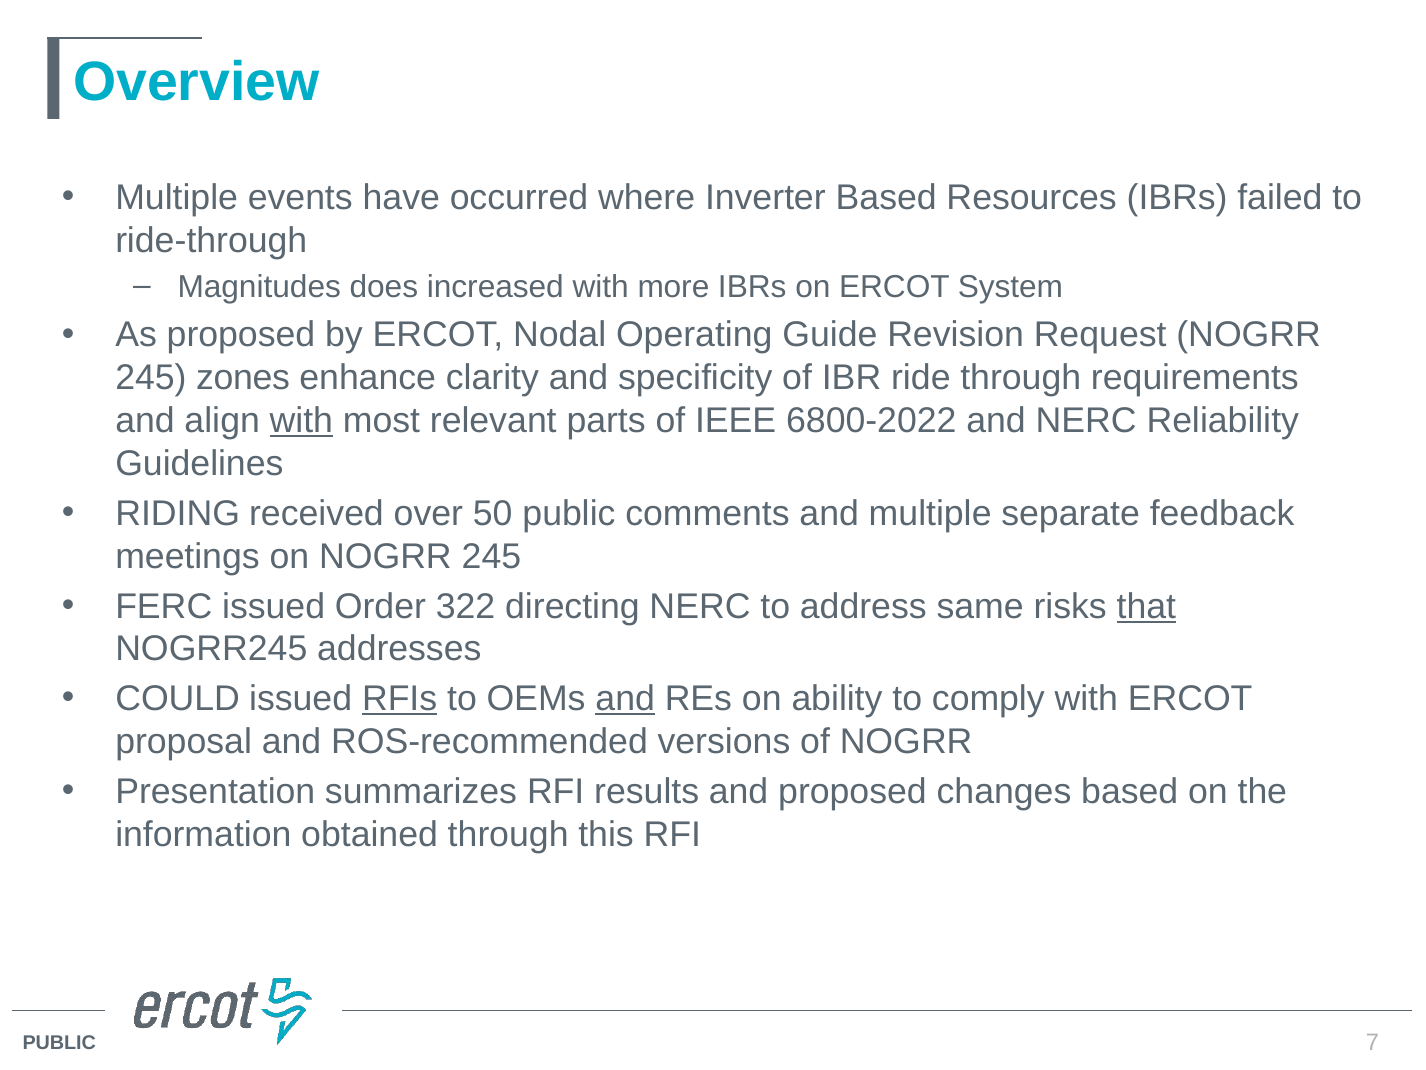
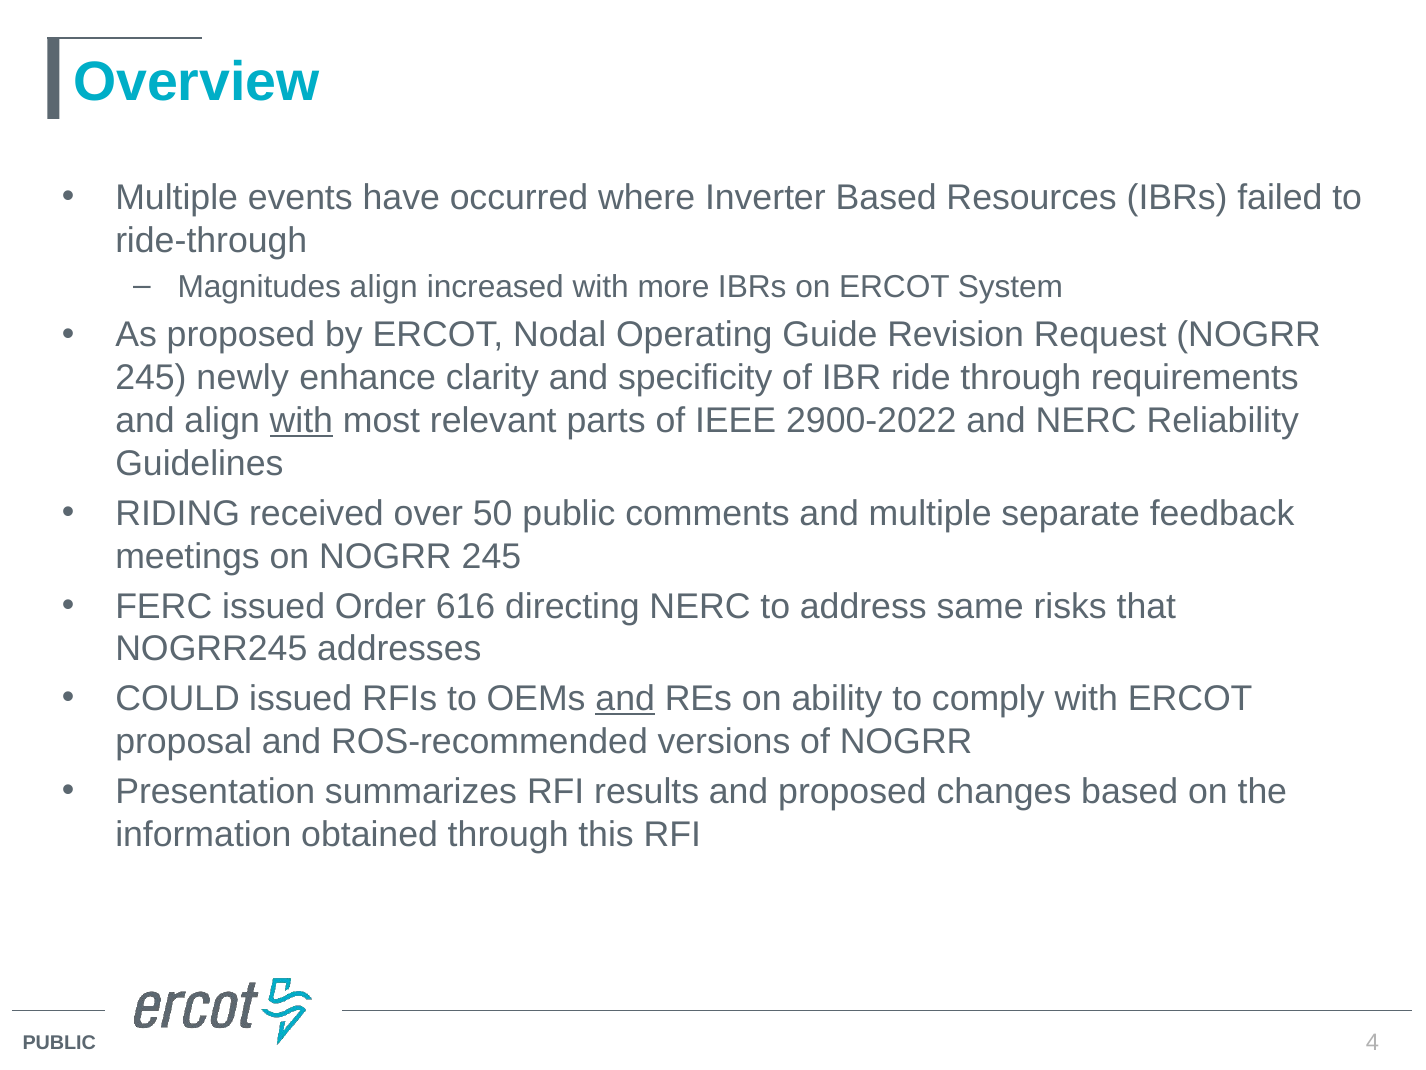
Magnitudes does: does -> align (384, 287)
zones: zones -> newly (243, 378)
6800-2022: 6800-2022 -> 2900-2022 (871, 421)
322: 322 -> 616 (466, 606)
that underline: present -> none (1146, 606)
RFIs underline: present -> none (400, 699)
7: 7 -> 4 (1373, 1042)
